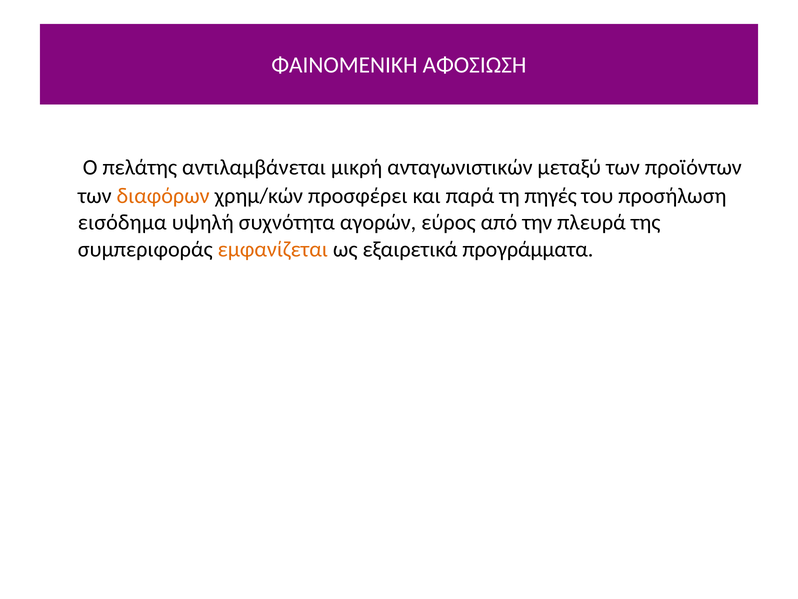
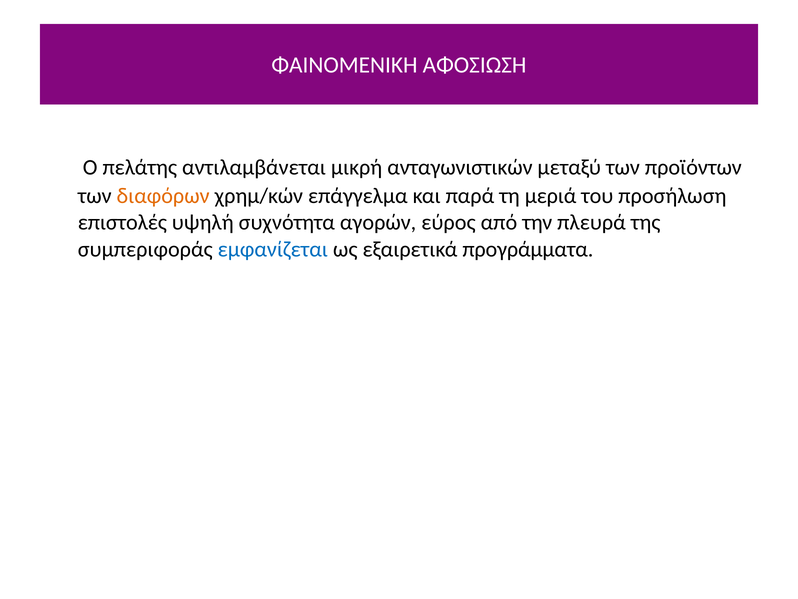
προσφέρει: προσφέρει -> επάγγελμα (358, 196)
πηγές: πηγές -> μεριά (551, 196)
εισόδημα: εισόδημα -> επιστολές (122, 222)
εμφανίζεται colour: orange -> blue (273, 249)
